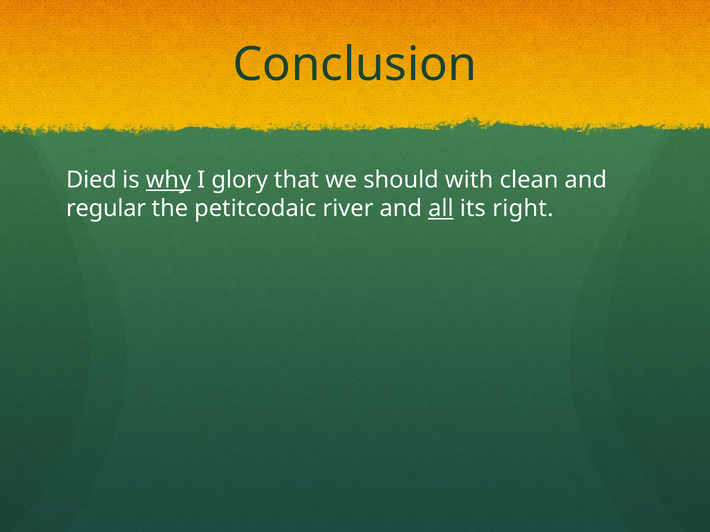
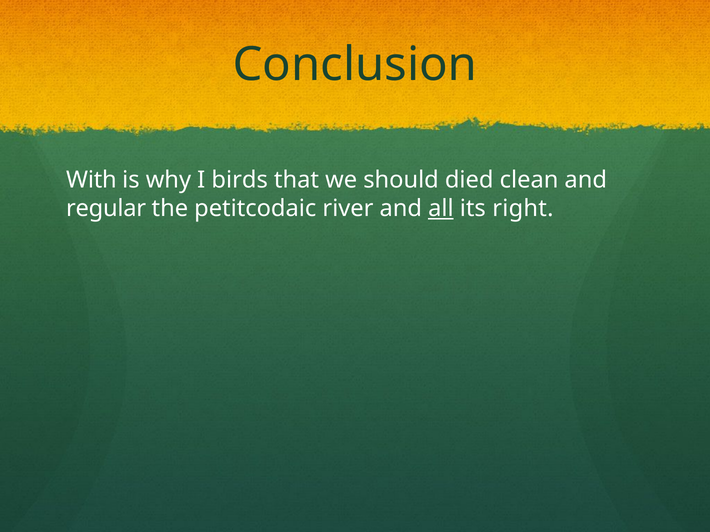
Died: Died -> With (91, 180)
why underline: present -> none (168, 180)
glory: glory -> birds (240, 180)
with: with -> died (469, 180)
